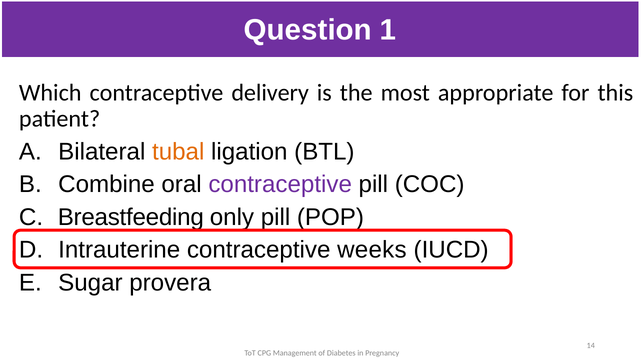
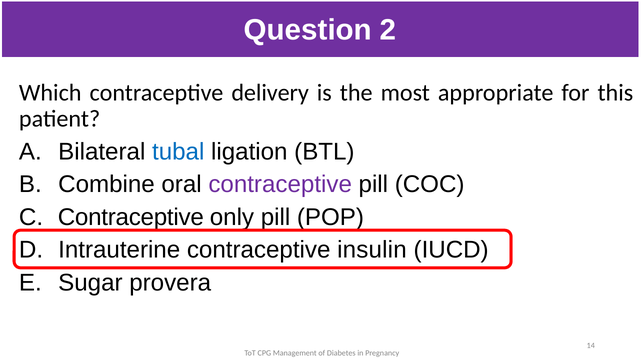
1: 1 -> 2 (388, 30)
tubal colour: orange -> blue (178, 152)
Breastfeeding: Breastfeeding -> Contraceptive (131, 217)
weeks: weeks -> insulin (372, 250)
